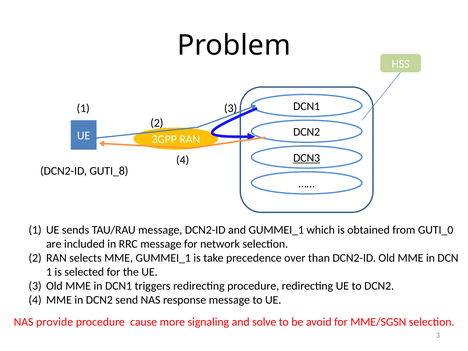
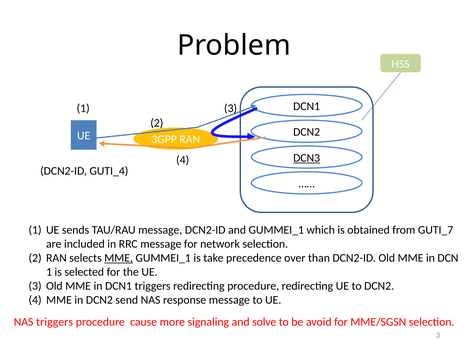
GUTI_8: GUTI_8 -> GUTI_4 (109, 171)
GUTI_0: GUTI_0 -> GUTI_7 (436, 230)
MME underline: none -> present (119, 258)
NAS provide: provide -> triggers (55, 322)
